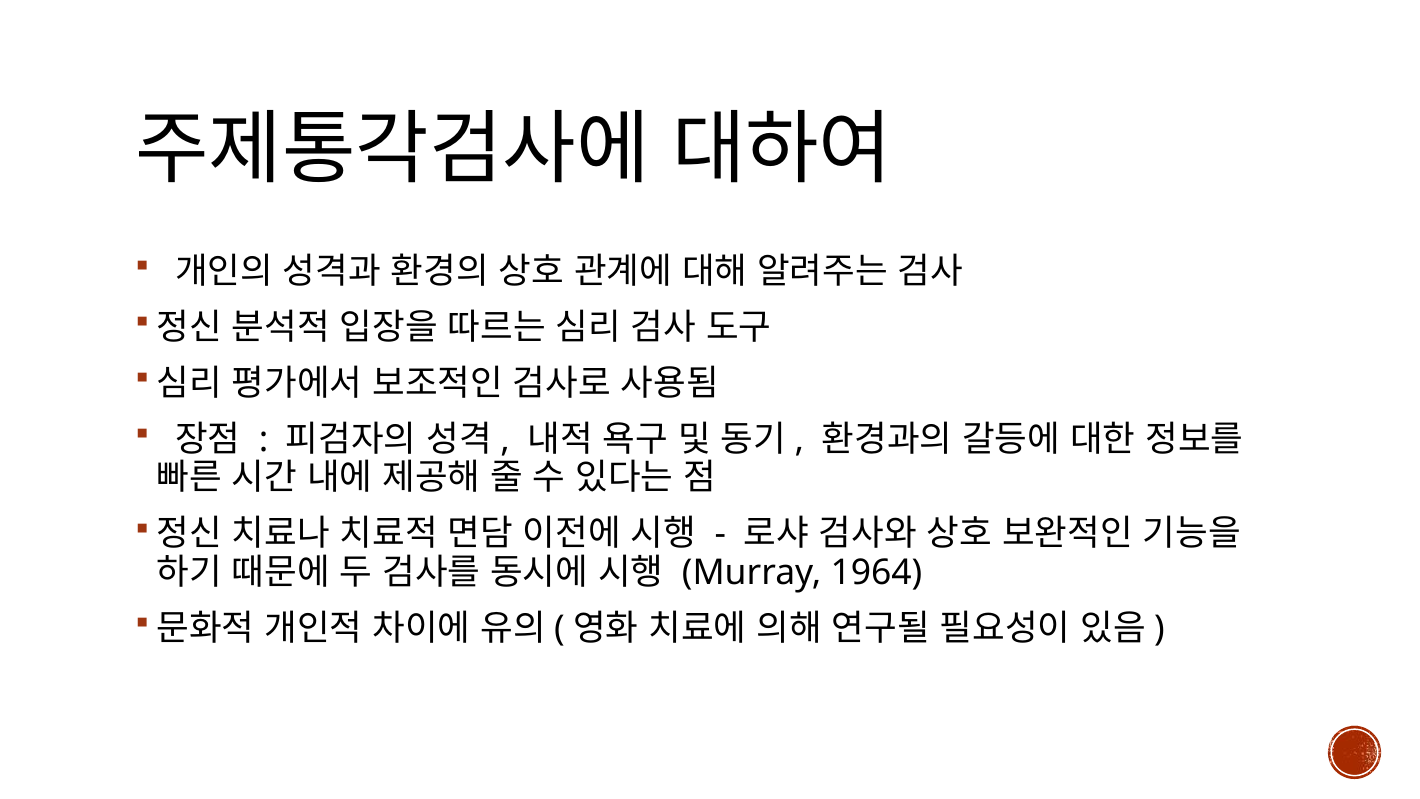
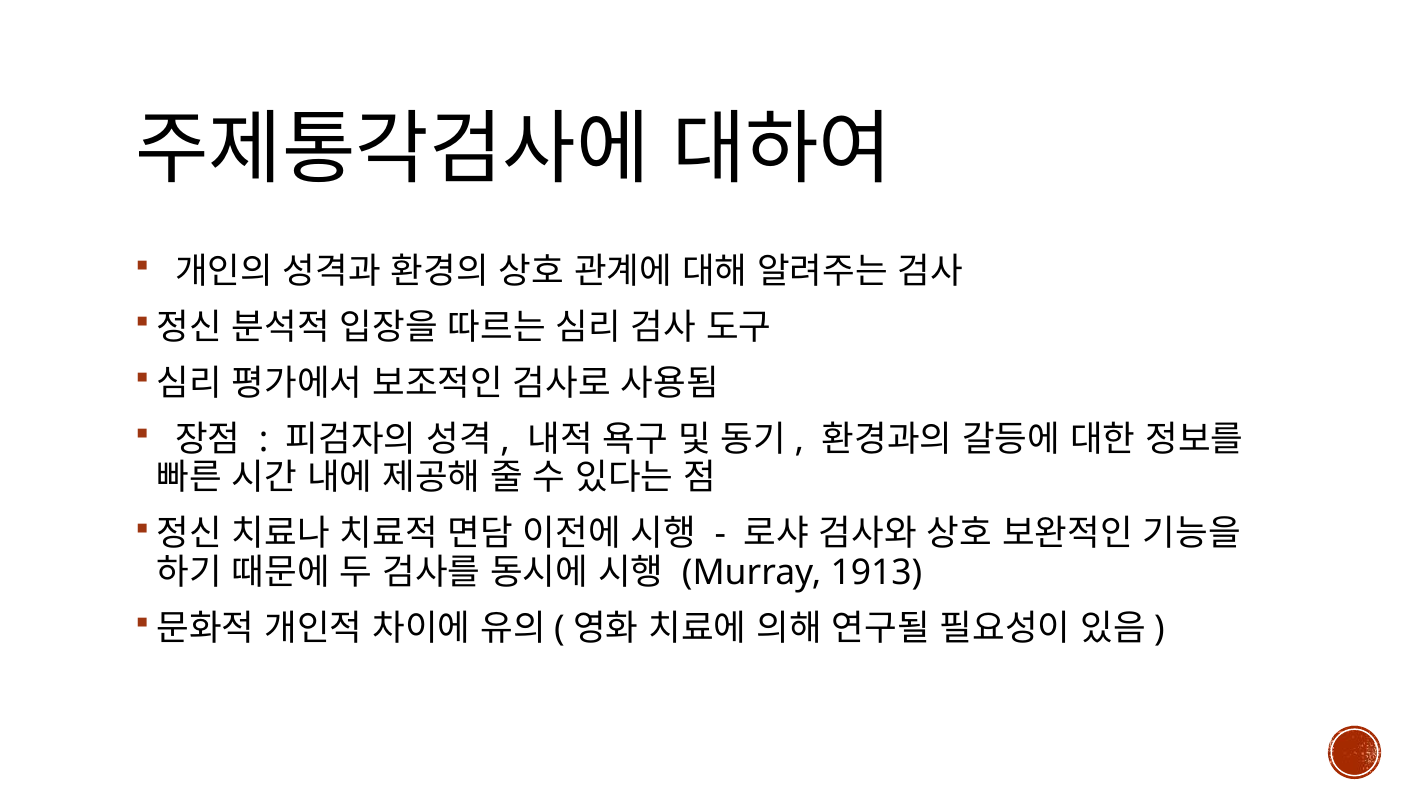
1964: 1964 -> 1913 (877, 572)
